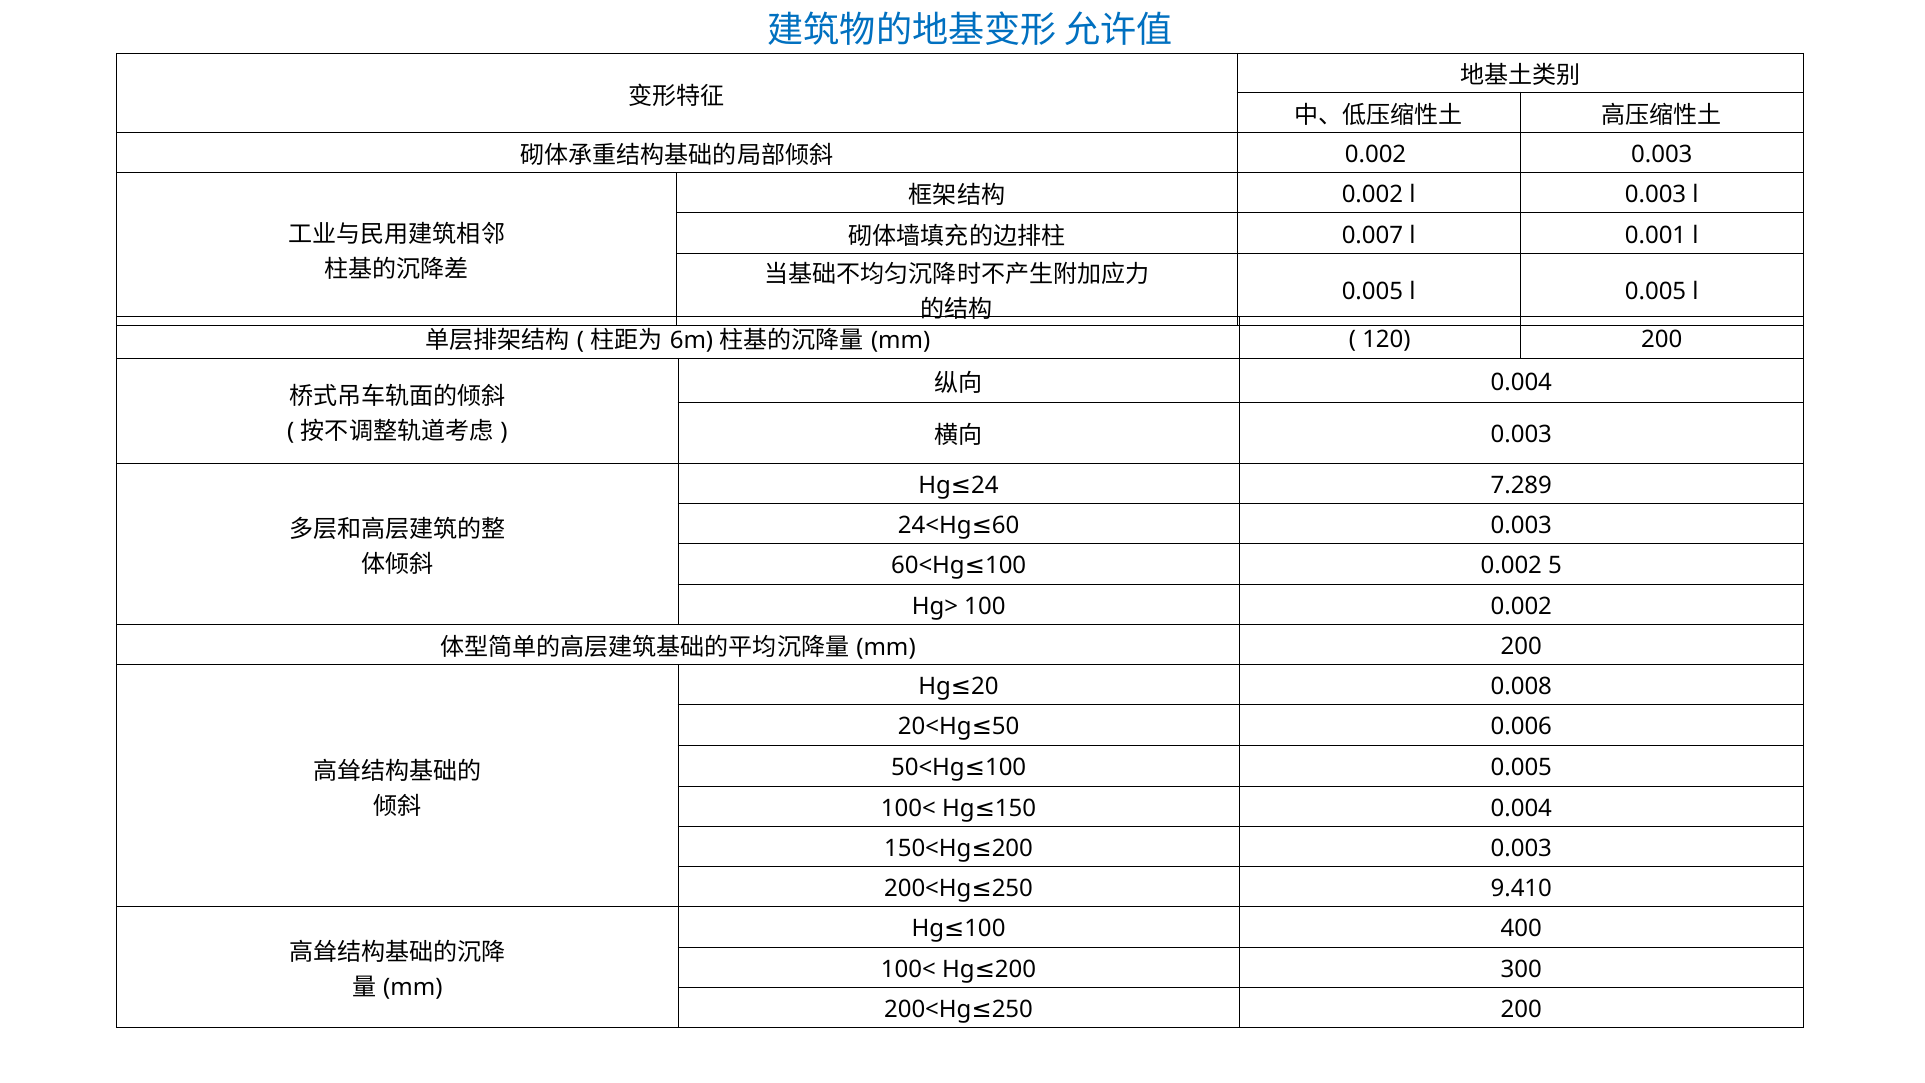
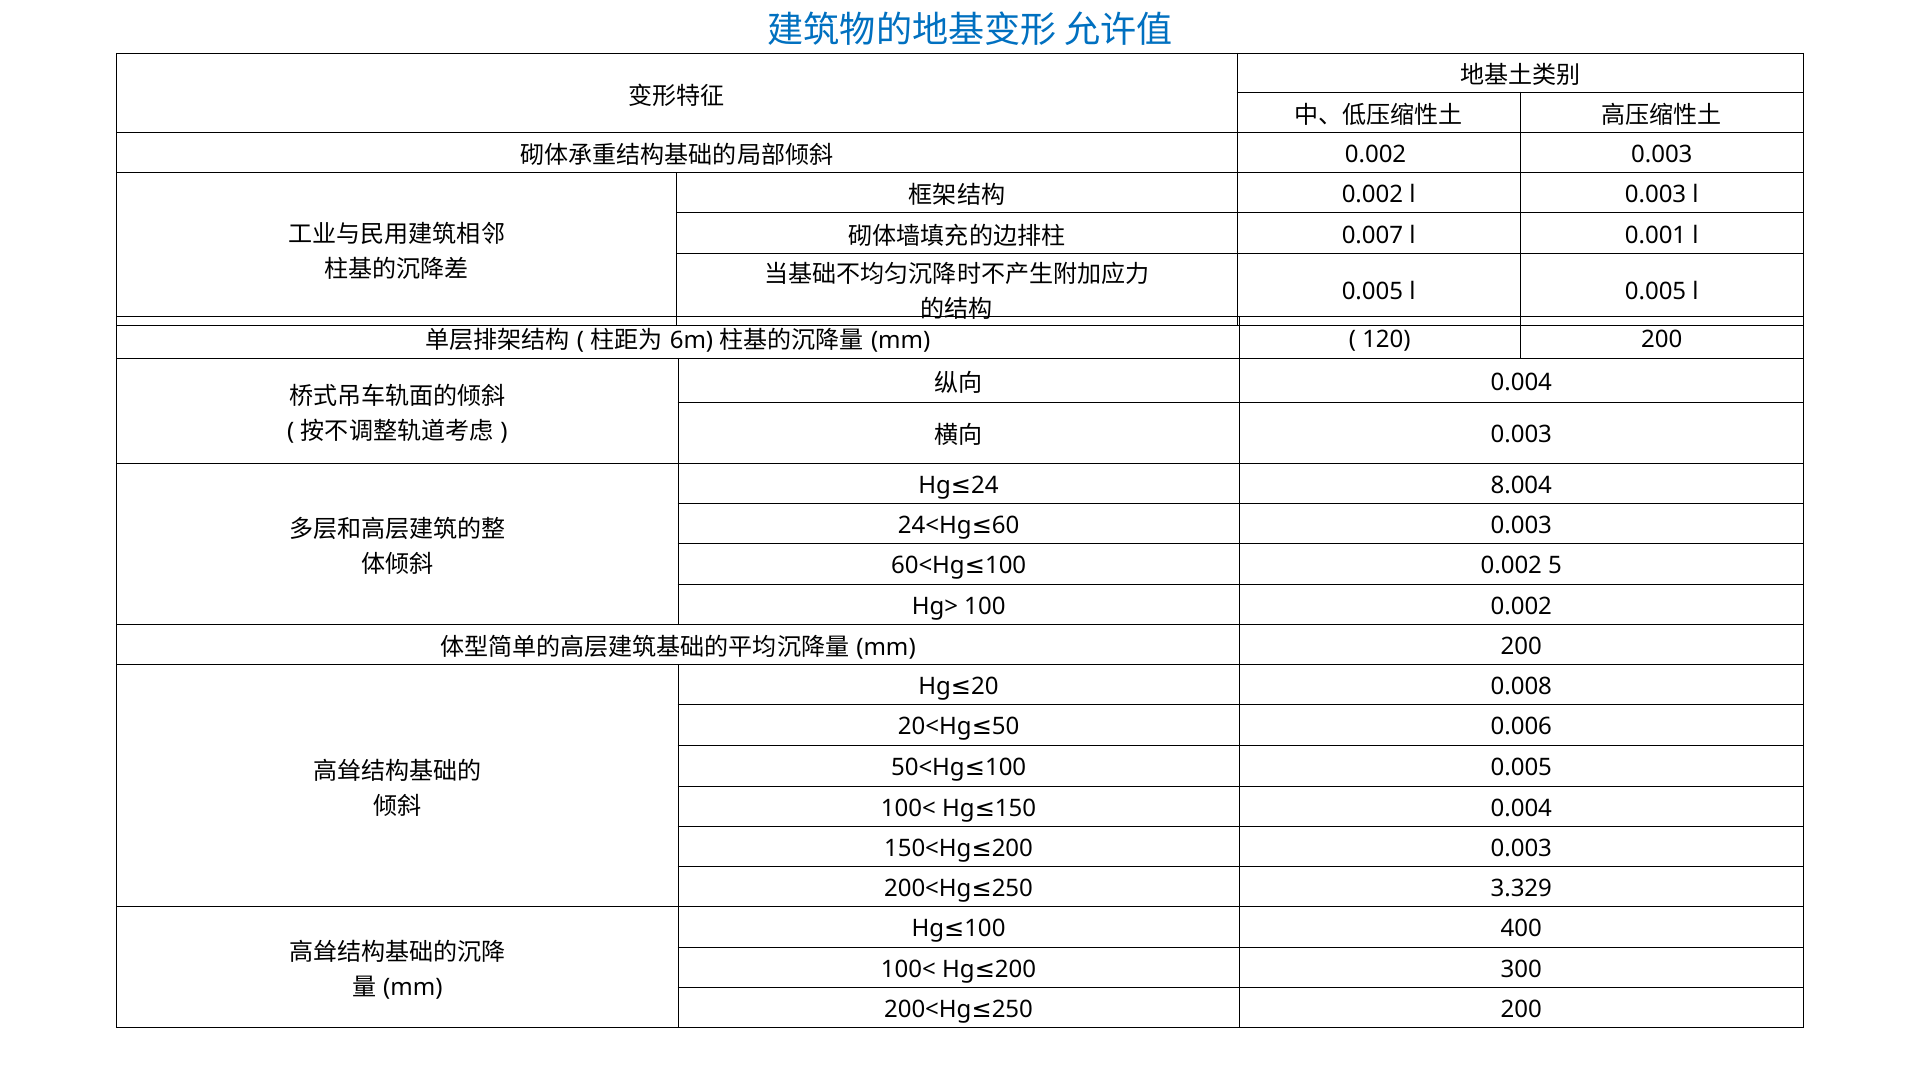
7.289: 7.289 -> 8.004 (1521, 485)
9.410: 9.410 -> 3.329 (1521, 889)
